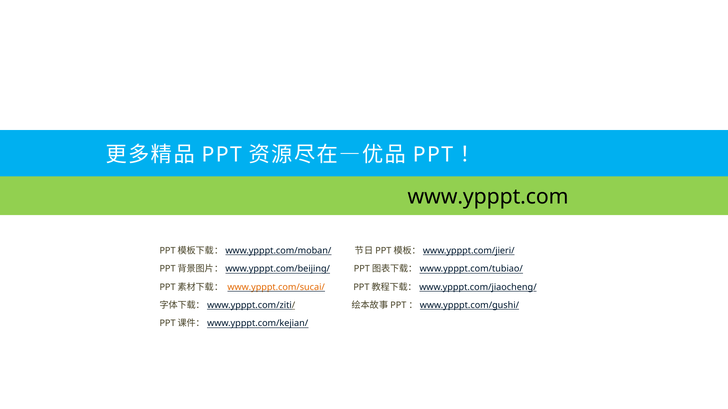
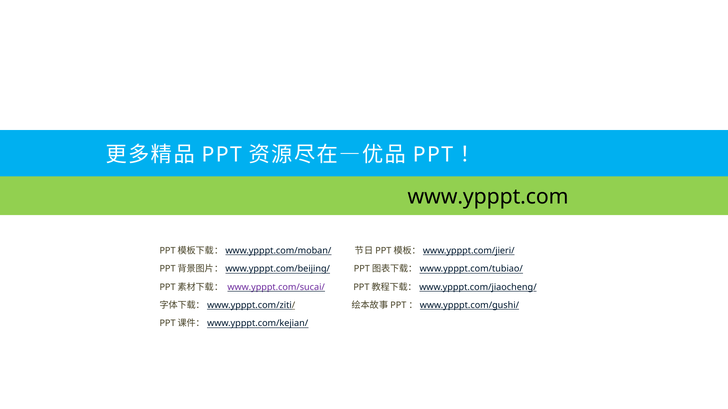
www.ypppt.com/sucai/ colour: orange -> purple (276, 287)
